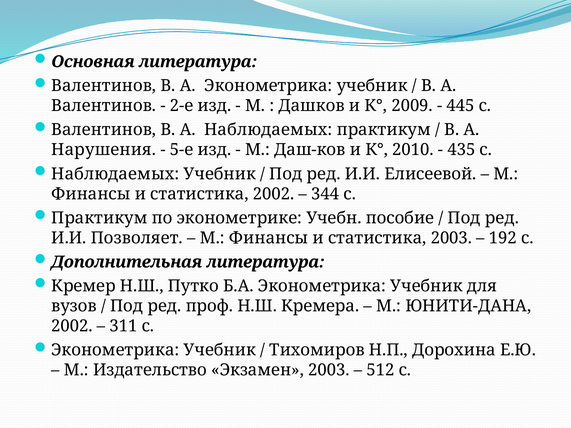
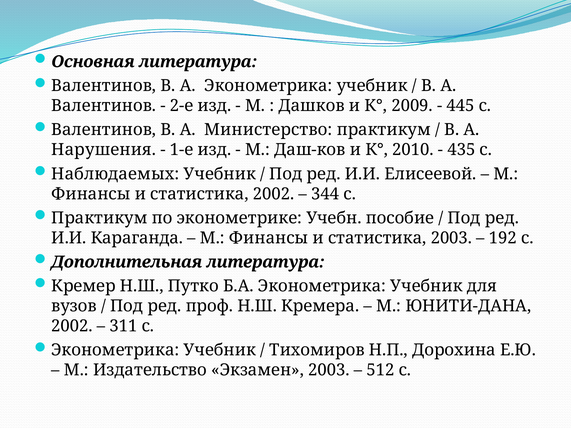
А Наблюдаемых: Наблюдаемых -> Министерство (268, 130)
5-е: 5-е -> 1-е (182, 150)
Позволяет: Позволяет -> Караганда (137, 238)
